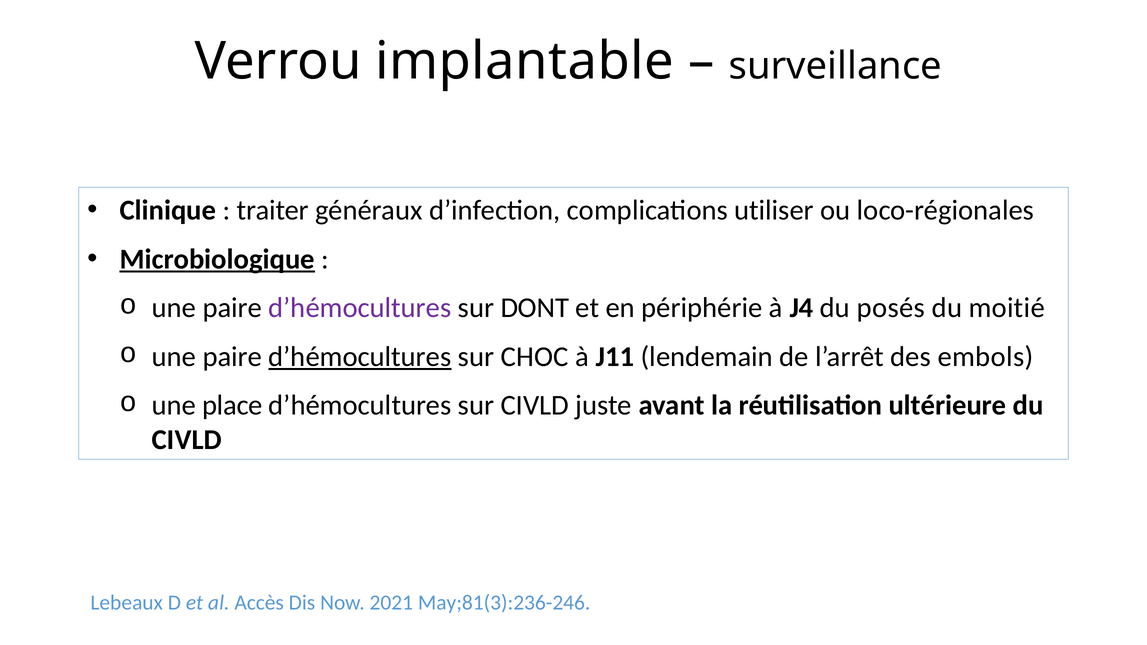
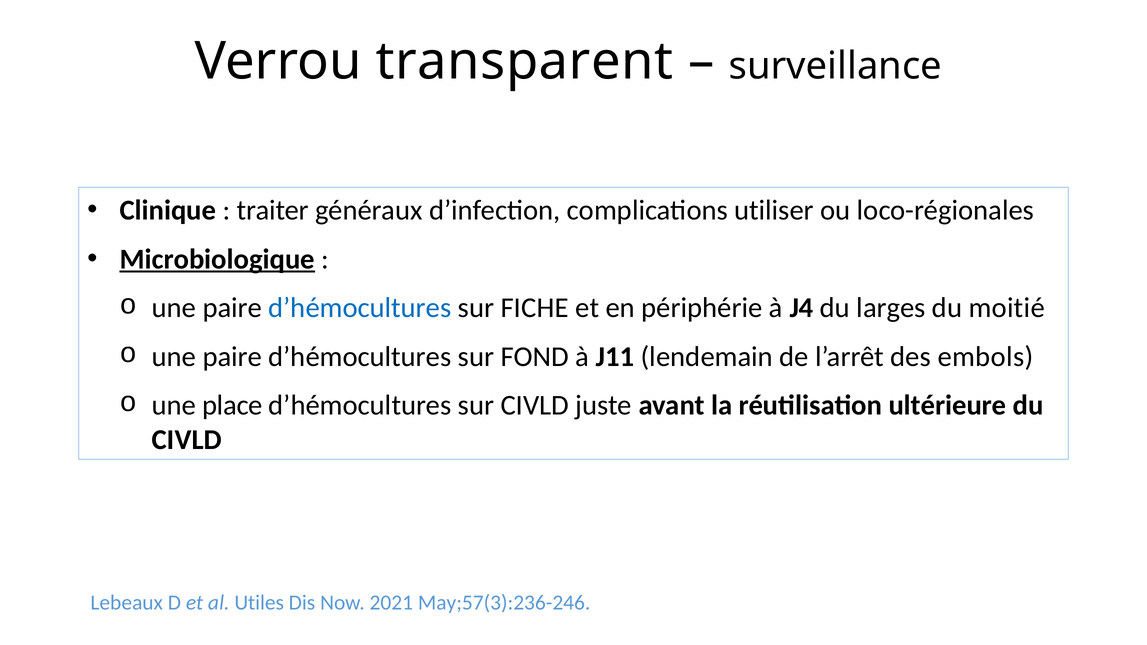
implantable: implantable -> transparent (525, 61)
d’hémocultures colour: purple -> blue (360, 308)
DONT: DONT -> FICHE (535, 308)
posés: posés -> larges (891, 308)
d’hémocultures underline: present -> none (360, 357)
CHOC: CHOC -> FOND (535, 357)
Accès: Accès -> Utiles (259, 603)
May;81(3):236-246: May;81(3):236-246 -> May;57(3):236-246 (504, 603)
